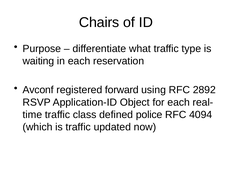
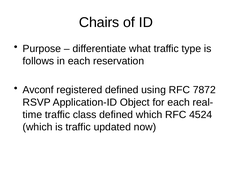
waiting: waiting -> follows (38, 61)
registered forward: forward -> defined (122, 90)
2892: 2892 -> 7872 (204, 90)
defined police: police -> which (149, 115)
4094: 4094 -> 4524 (201, 115)
